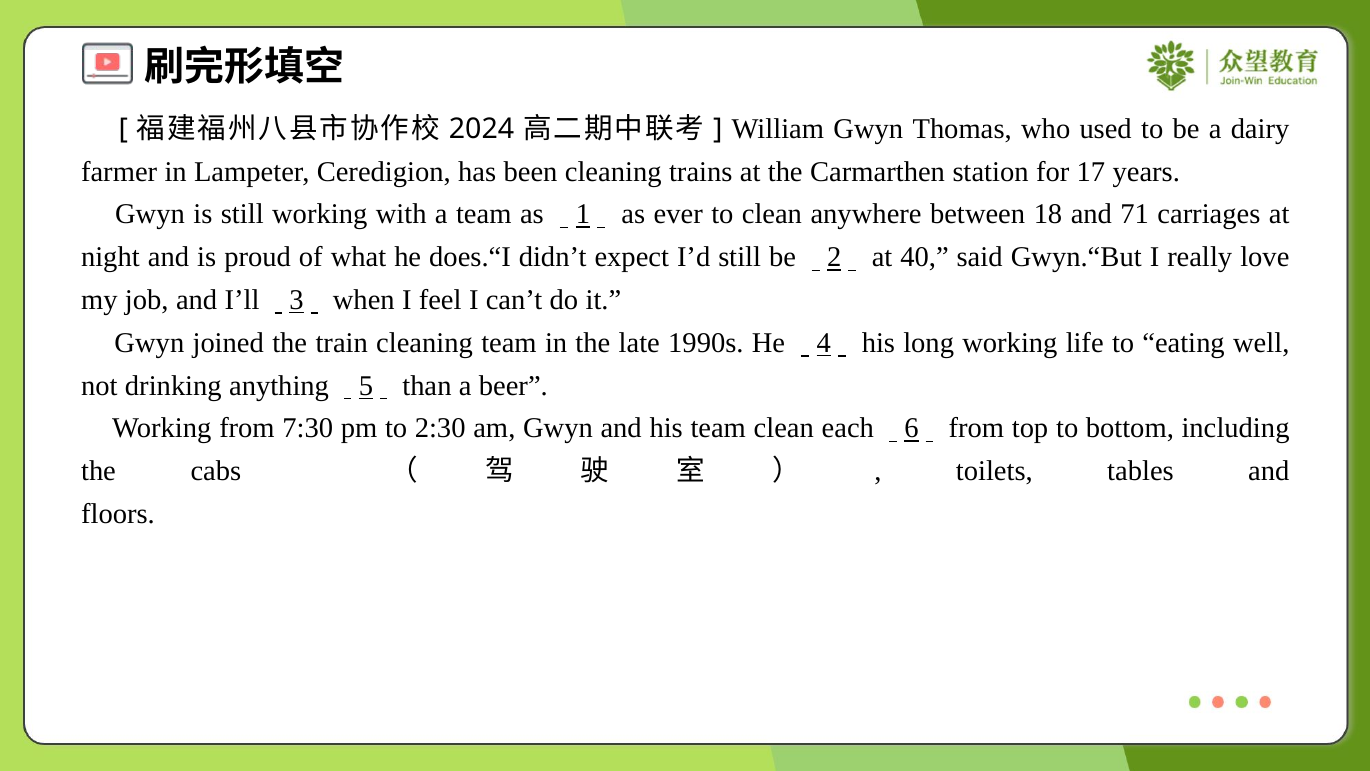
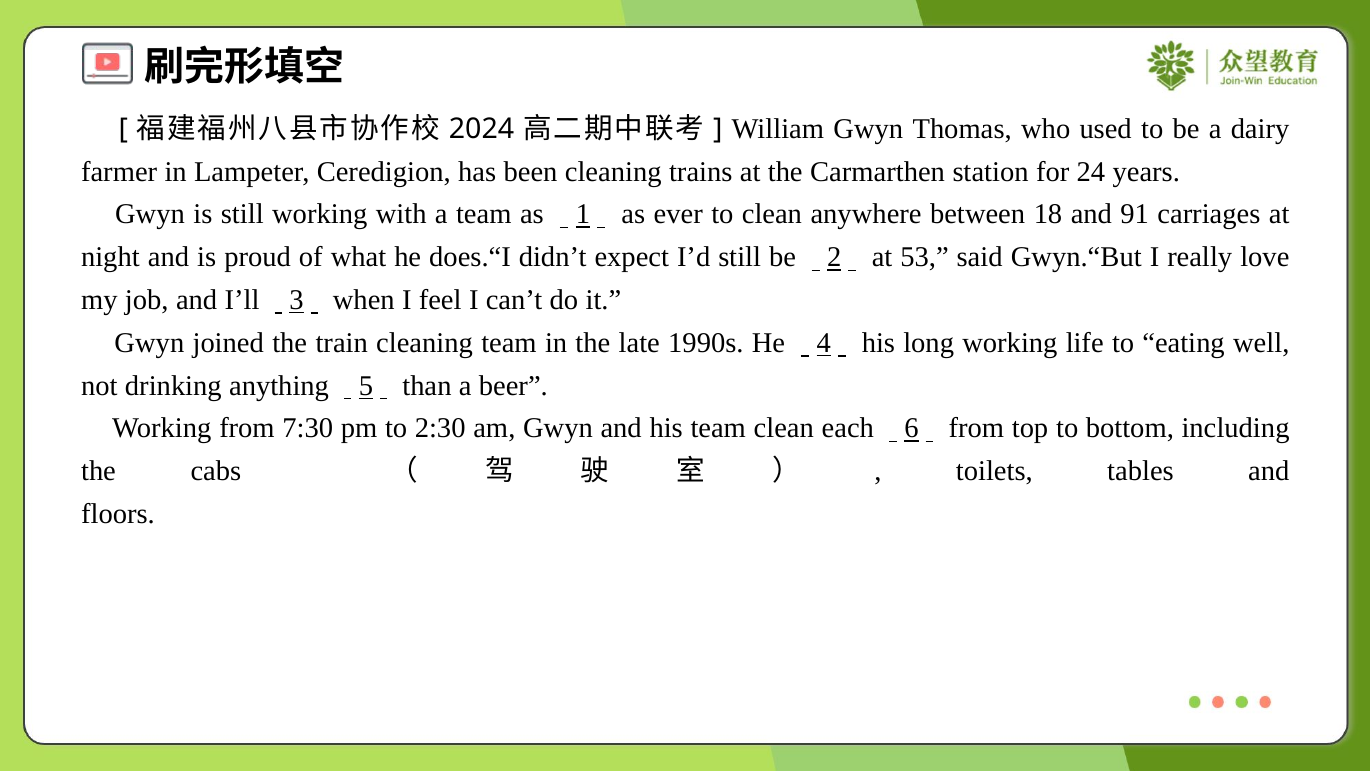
17: 17 -> 24 (1091, 172)
71: 71 -> 91 (1135, 214)
40: 40 -> 53 (925, 257)
